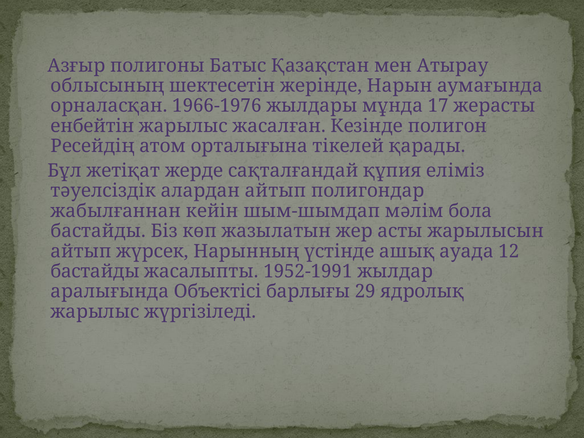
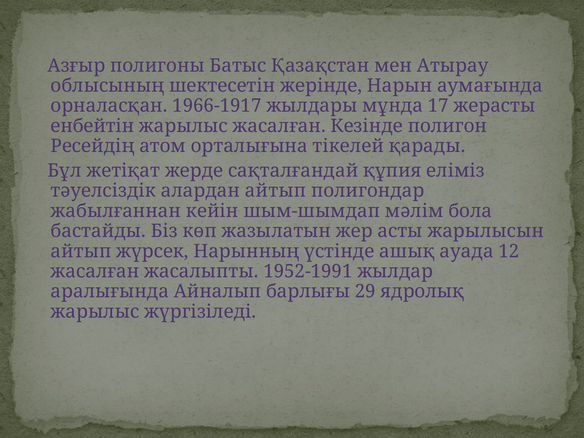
1966-1976: 1966-1976 -> 1966-1917 (217, 106)
бастайды: бастайды -> жасалған (95, 271)
Объектісі: Объектісі -> Айналып (218, 291)
